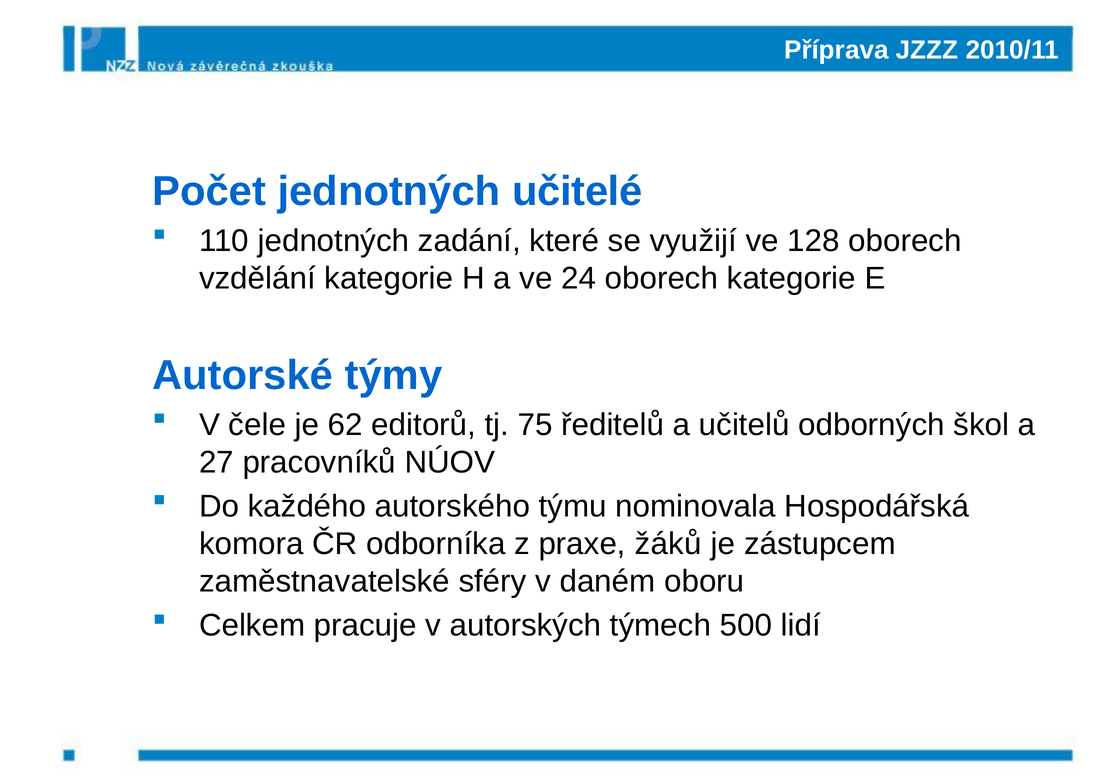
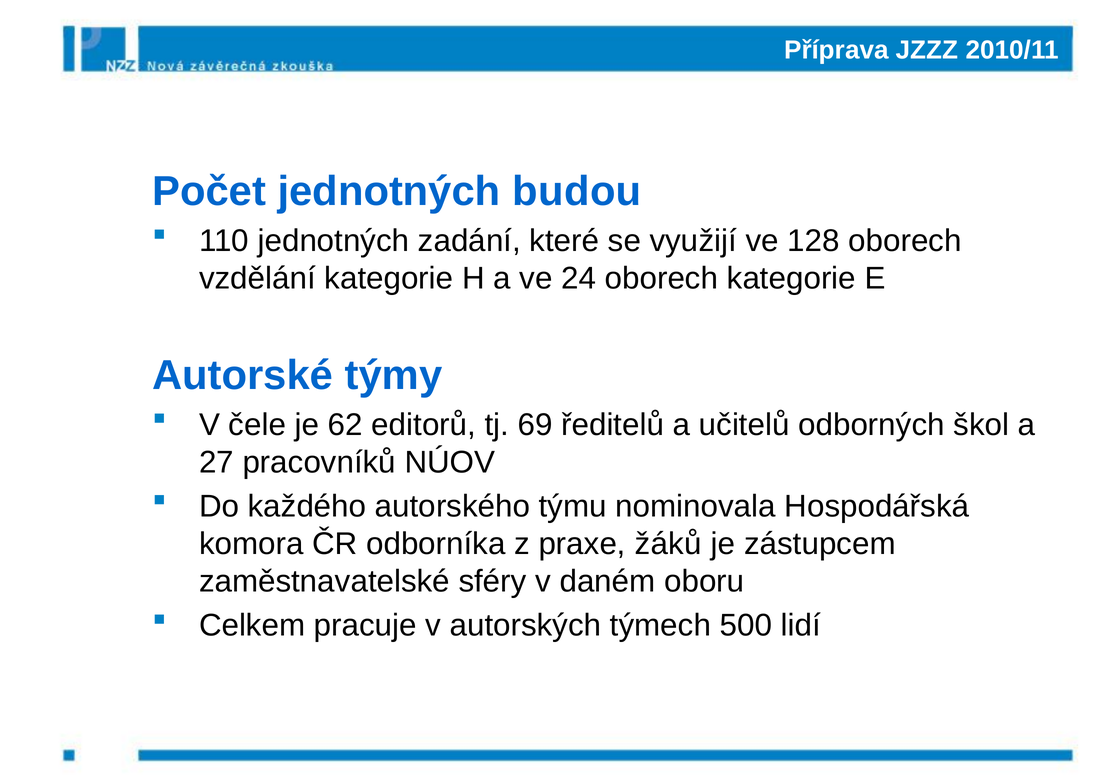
učitelé: učitelé -> budou (577, 191)
75: 75 -> 69 (535, 425)
